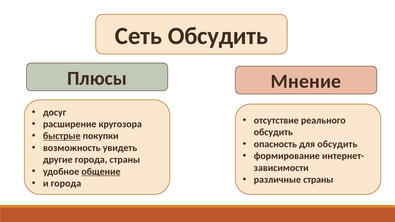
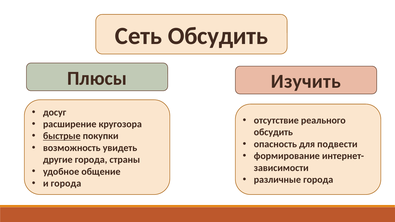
Мнение: Мнение -> Изучить (306, 81)
для обсудить: обсудить -> подвести (337, 144)
общение underline: present -> none (101, 172)
различные страны: страны -> города (318, 180)
